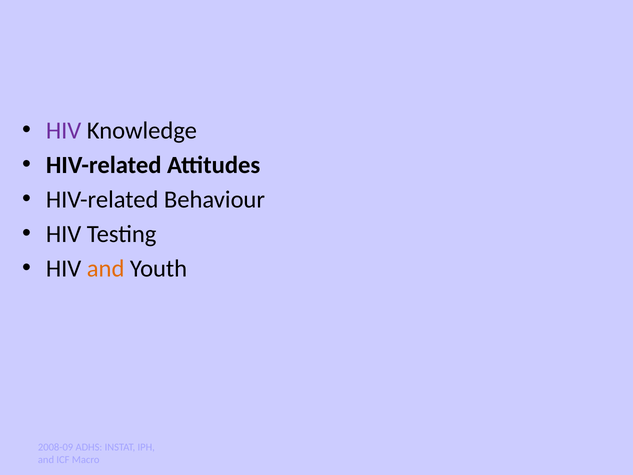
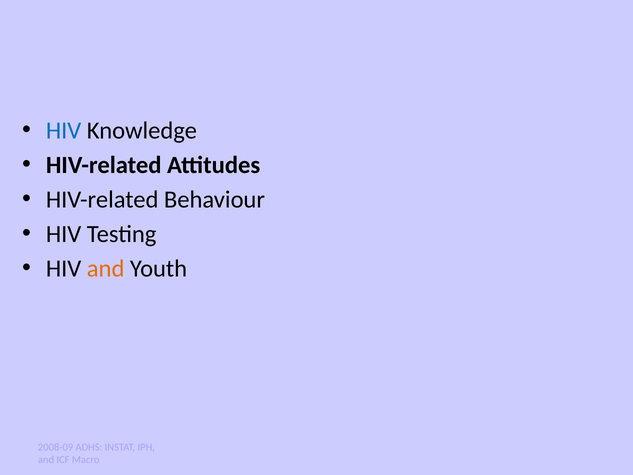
HIV colour: purple -> blue (64, 130)
